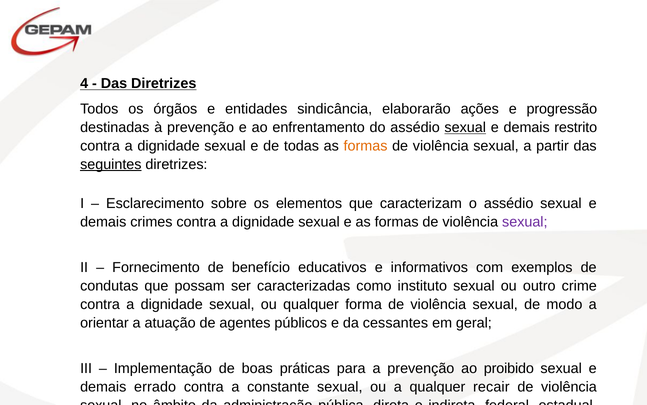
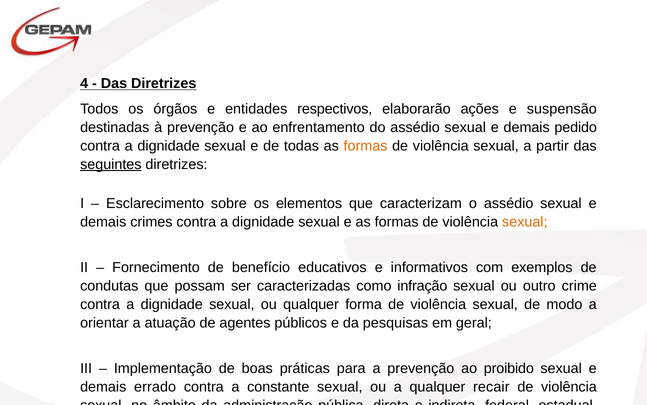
sindicância: sindicância -> respectivos (335, 109)
progressão: progressão -> suspensão (562, 109)
sexual underline: present -> none (465, 127)
restrito: restrito -> pedido (576, 127)
sexual colour: purple -> orange (525, 222)
instituto: instituto -> infração (422, 286)
cessantes: cessantes -> pesquisas (395, 322)
